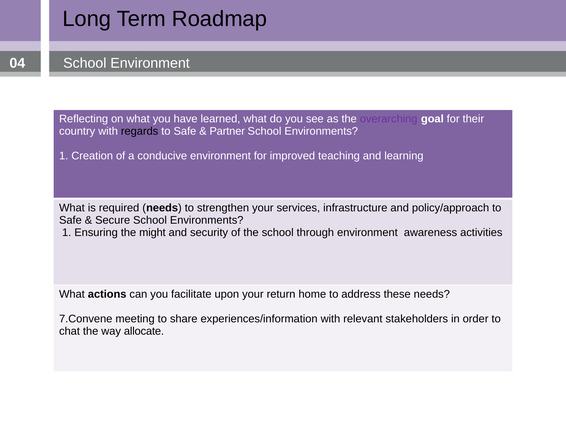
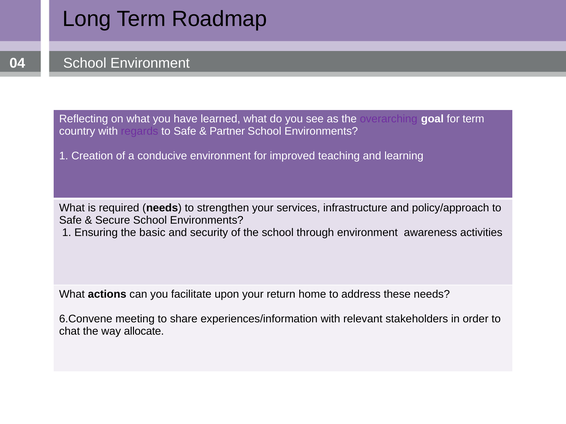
for their: their -> term (473, 119)
regards colour: black -> purple (140, 131)
might: might -> basic (152, 233)
7.Convene: 7.Convene -> 6.Convene (86, 319)
